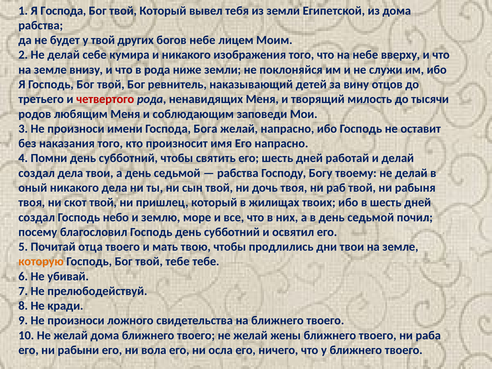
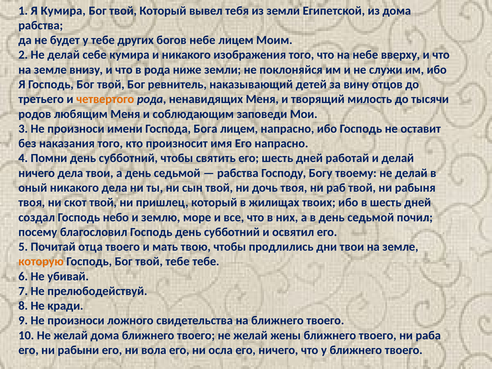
Я Господа: Господа -> Кумира (63, 11)
у твой: твой -> тебе (103, 40)
четвертого colour: red -> orange (105, 99)
Бога желай: желай -> лицем (239, 129)
создал: создал -> ничего (37, 173)
